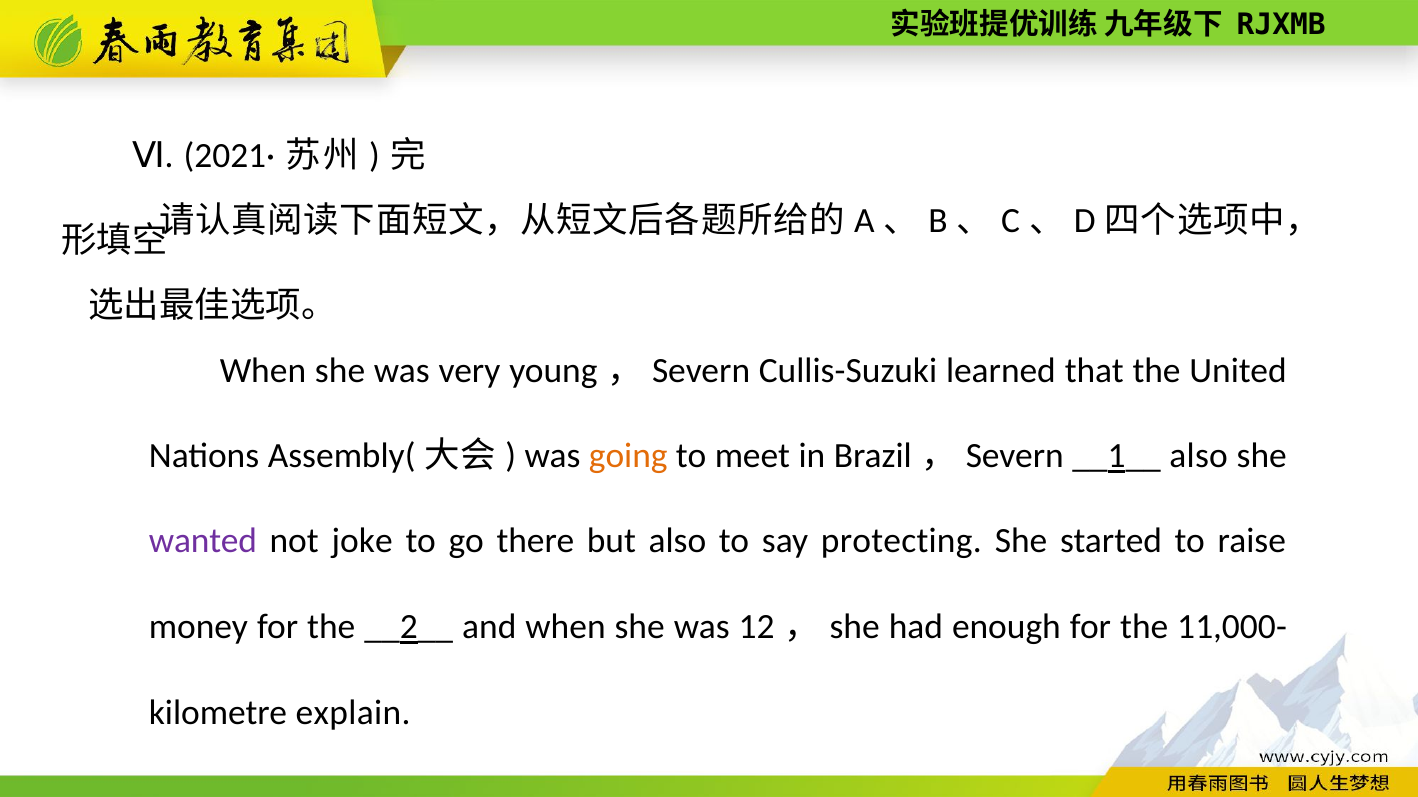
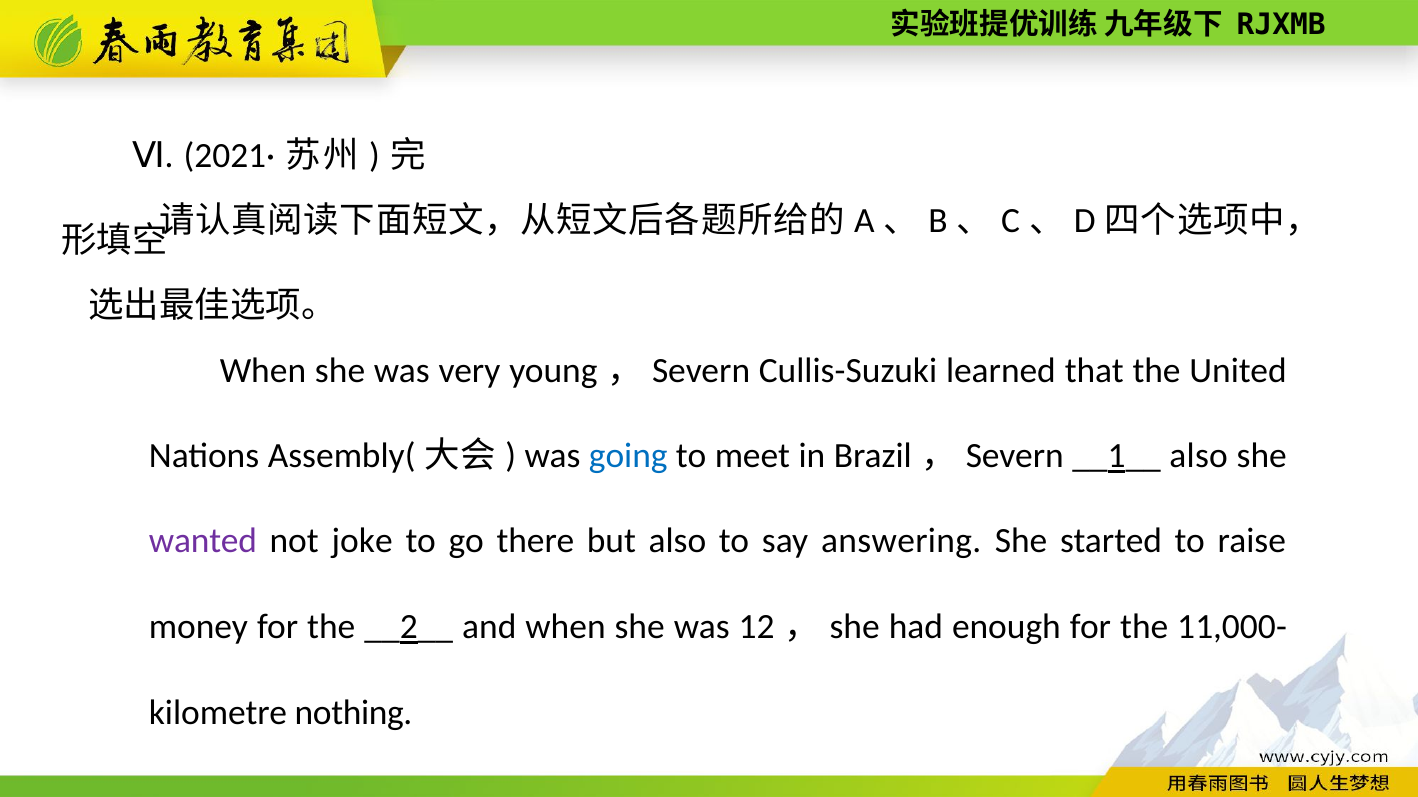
going colour: orange -> blue (628, 457)
protecting: protecting -> answering (901, 542)
explain: explain -> nothing (354, 713)
